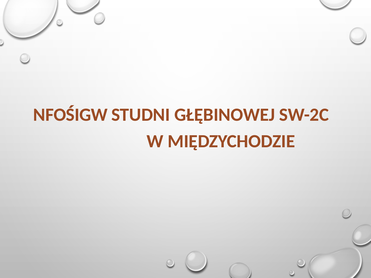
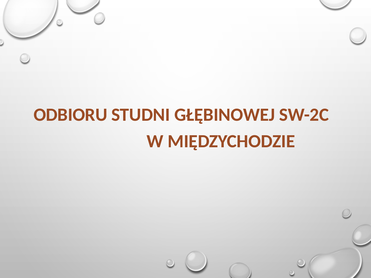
NFOŚIGW: NFOŚIGW -> ODBIORU (70, 115)
